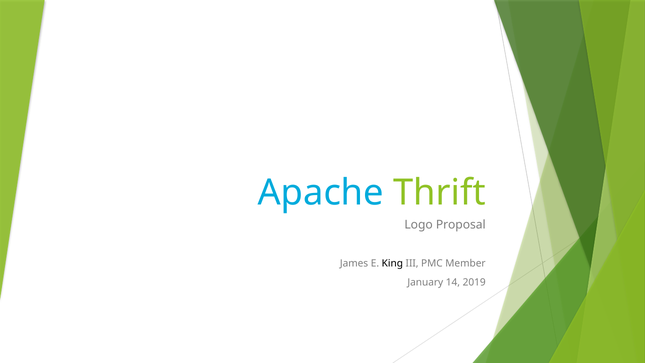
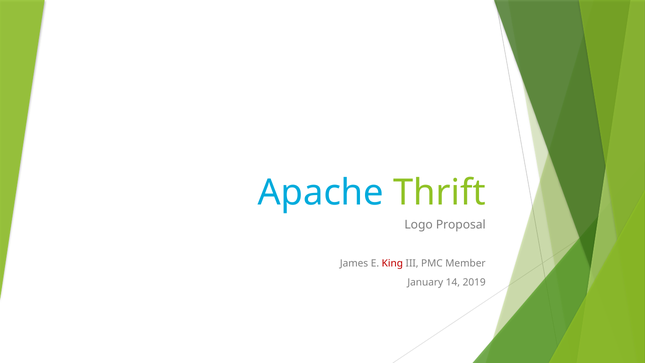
King colour: black -> red (392, 264)
